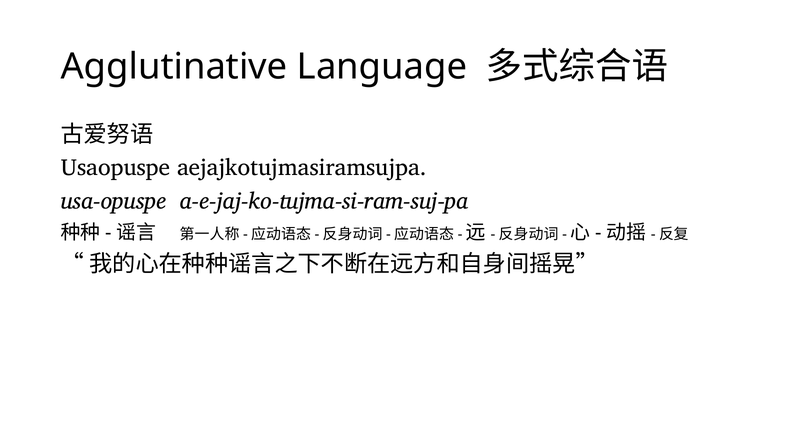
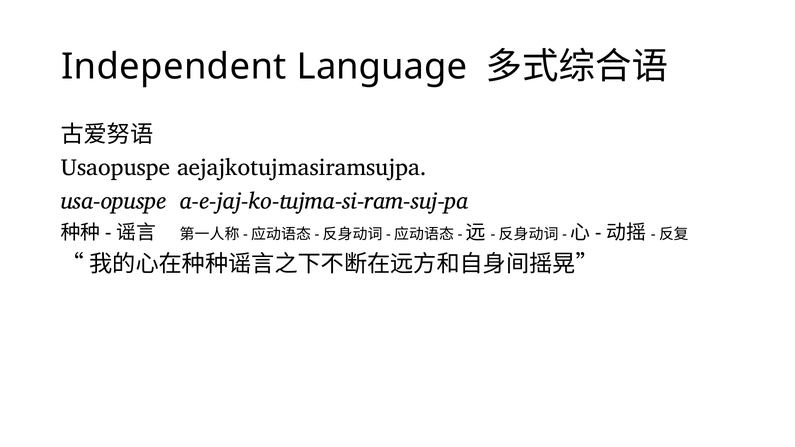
Agglutinative: Agglutinative -> Independent (174, 67)
